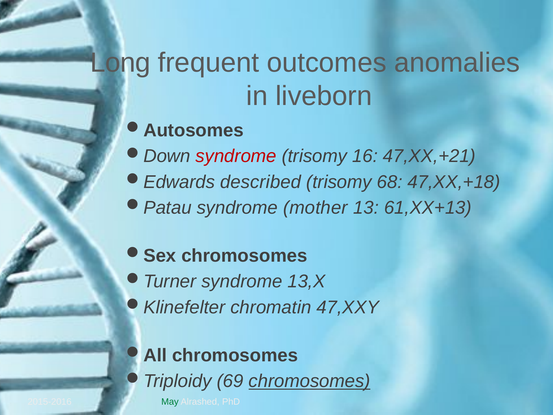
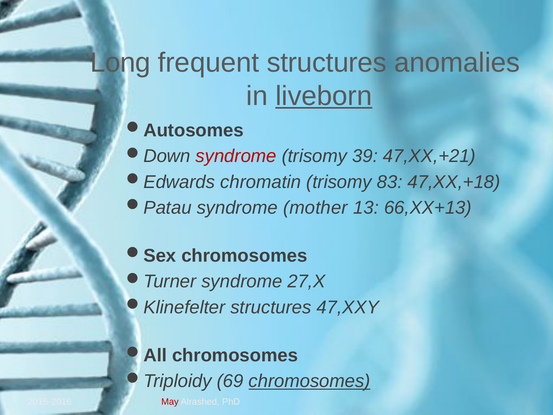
frequent outcomes: outcomes -> structures (327, 63)
liveborn underline: none -> present (324, 96)
16: 16 -> 39 (365, 156)
described: described -> chromatin (261, 182)
68: 68 -> 83 (390, 182)
61,XX+13: 61,XX+13 -> 66,XX+13 (428, 208)
13,X: 13,X -> 27,X (306, 281)
chromatin: chromatin -> structures (271, 307)
May colour: green -> red (170, 402)
